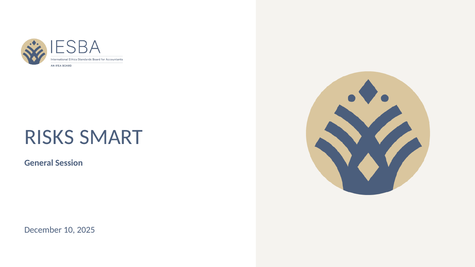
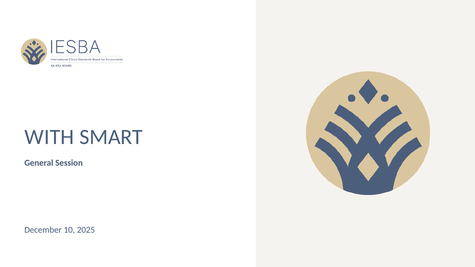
RISKS: RISKS -> WITH (49, 137)
